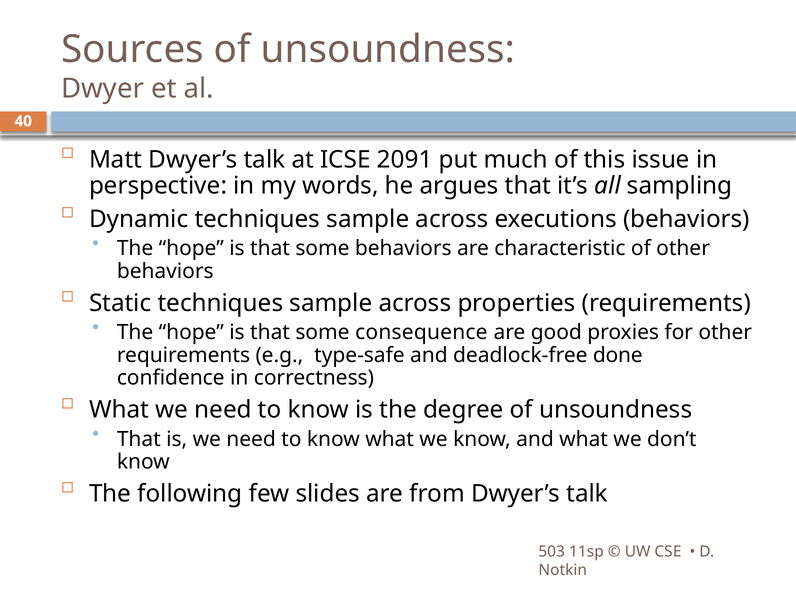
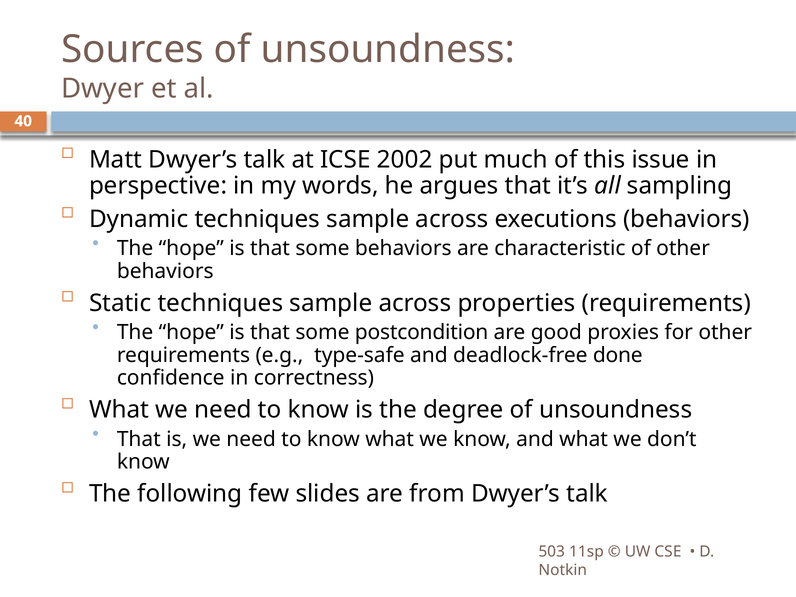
2091: 2091 -> 2002 (405, 160)
consequence: consequence -> postcondition (422, 333)
